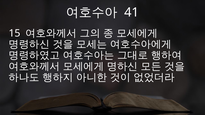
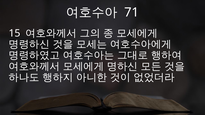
41: 41 -> 71 (132, 12)
